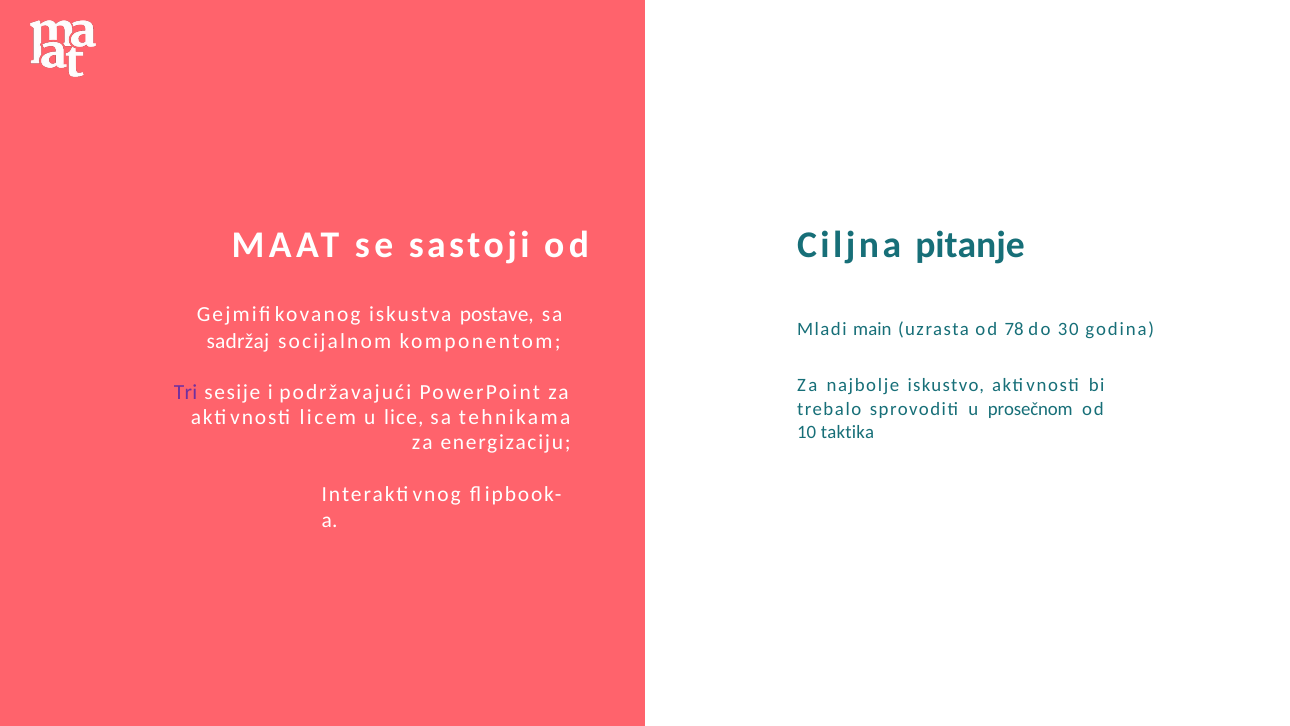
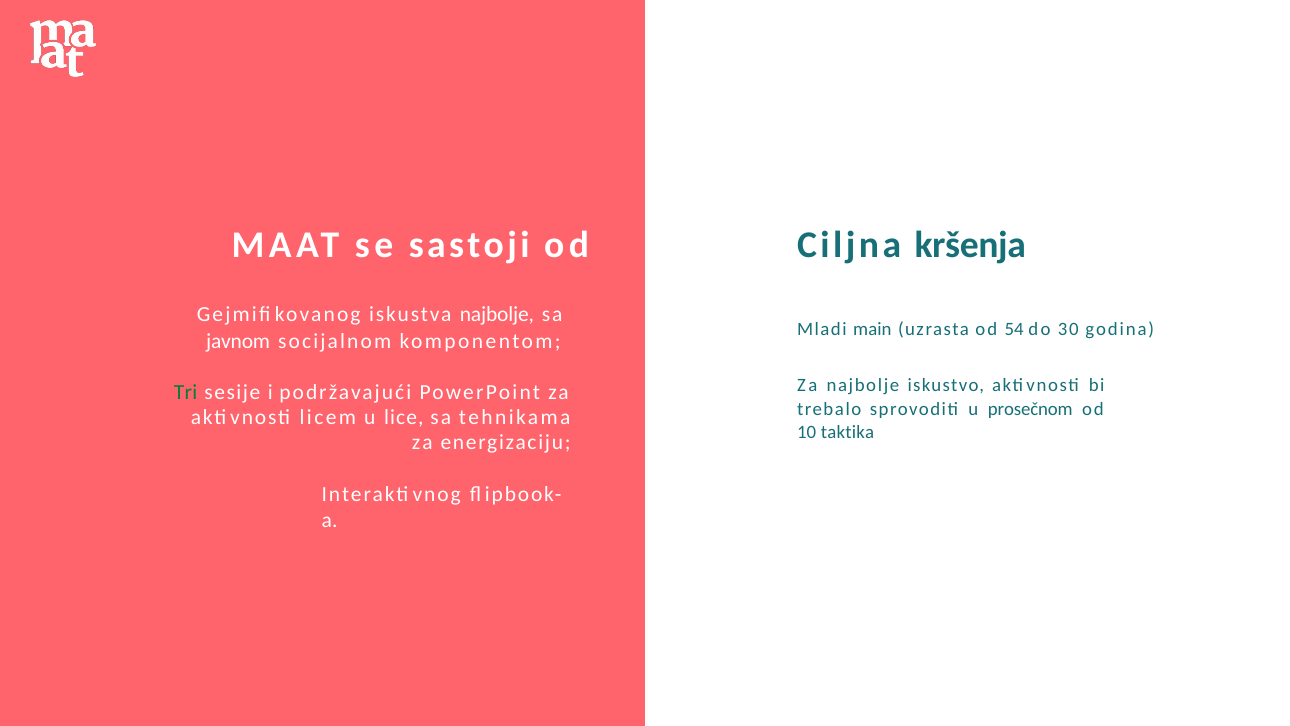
pitanje: pitanje -> kršenja (970, 245)
iskustva postave: postave -> najbolje (497, 314)
78: 78 -> 54 (1014, 329)
sadržaj: sadržaj -> javnom (238, 341)
Tri colour: purple -> green (186, 392)
